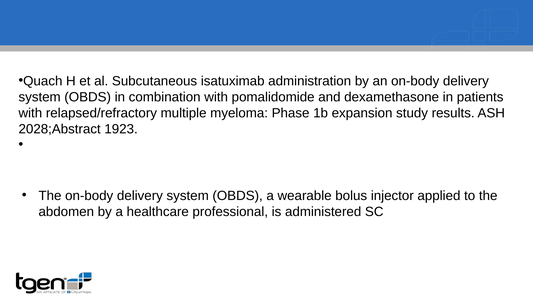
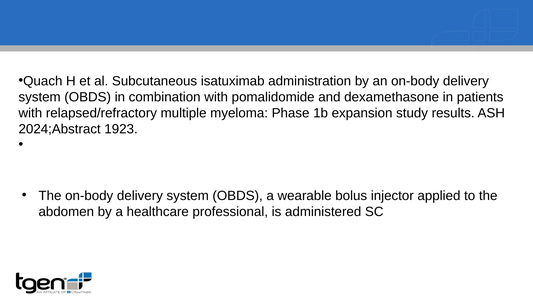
2028;Abstract: 2028;Abstract -> 2024;Abstract (60, 129)
